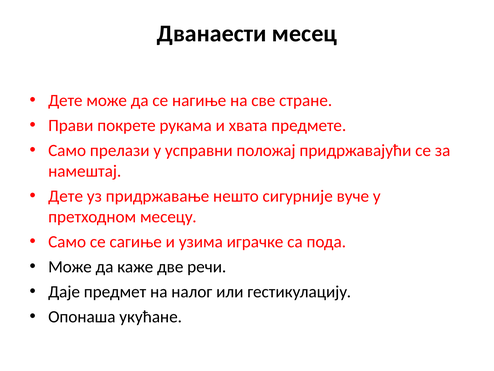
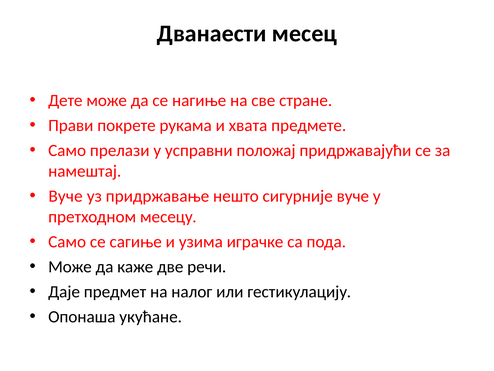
Дете: Дете -> Вуче (66, 196)
